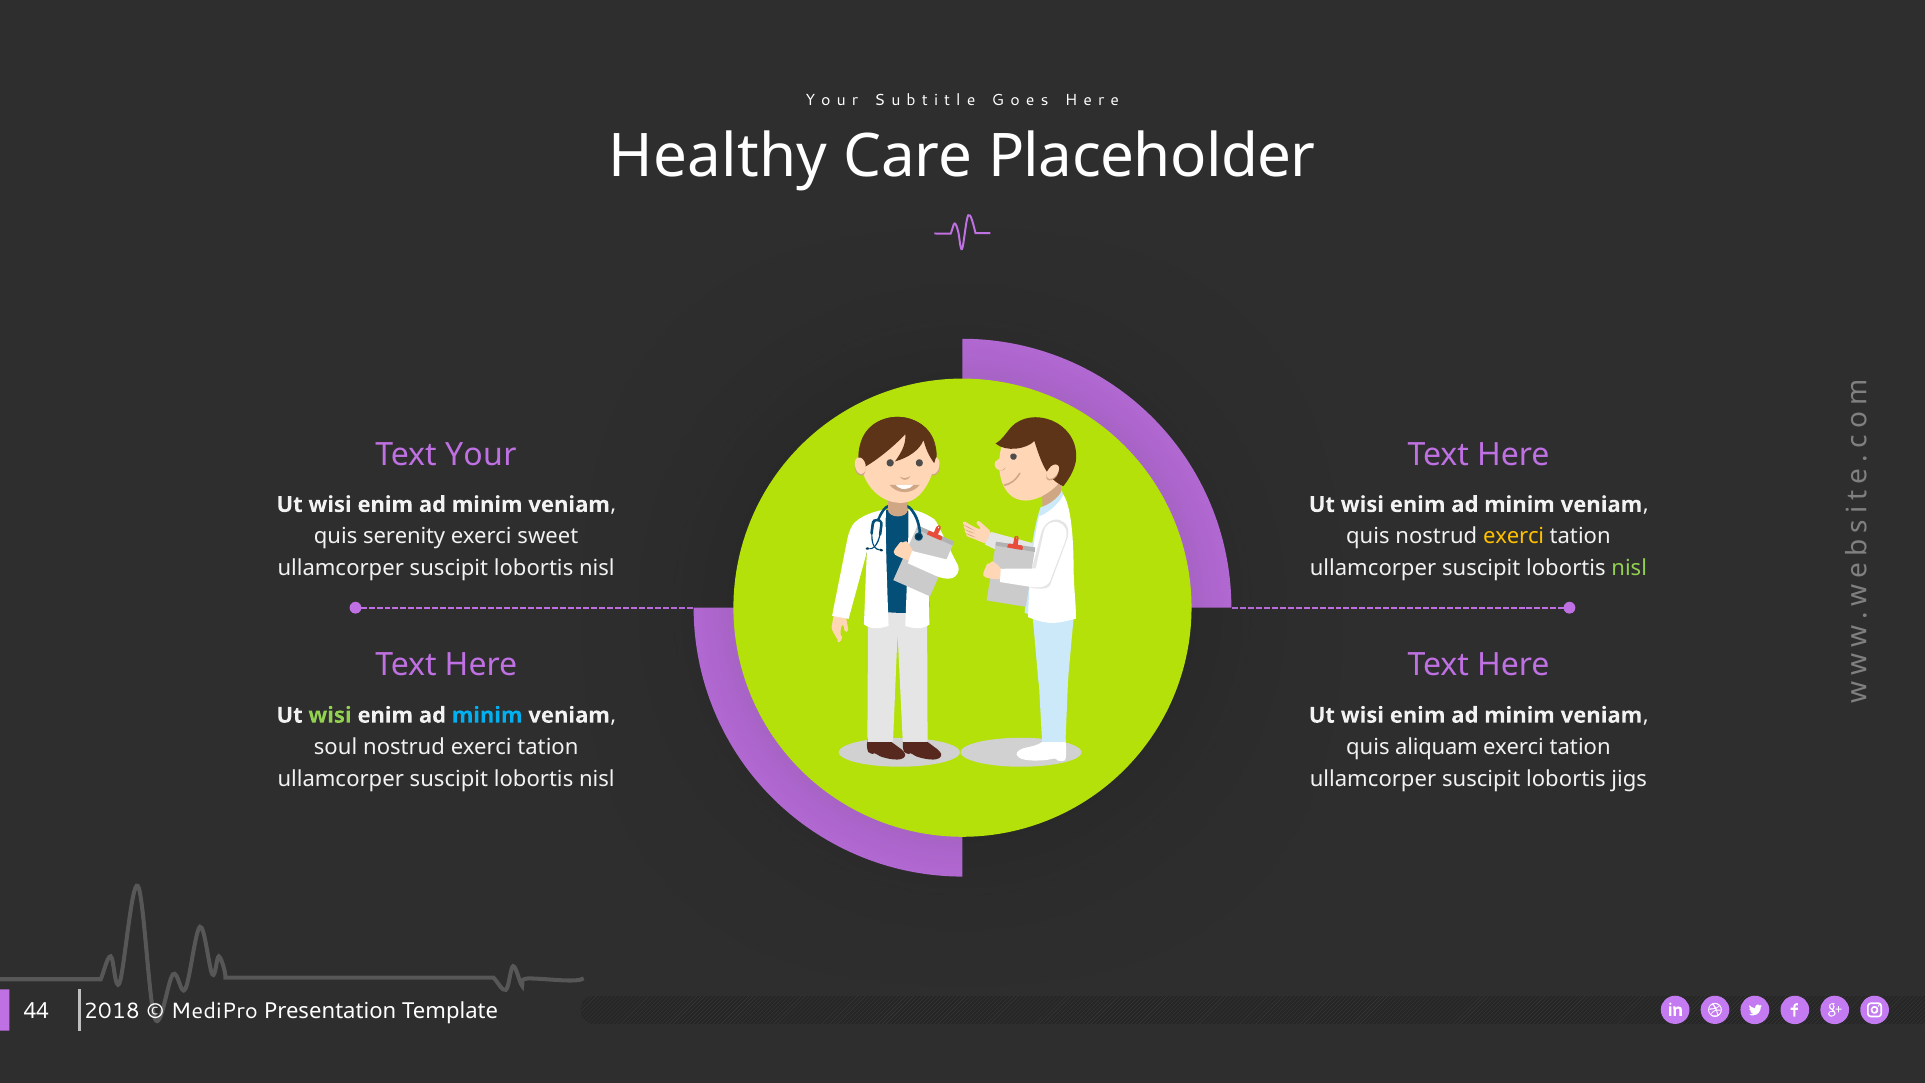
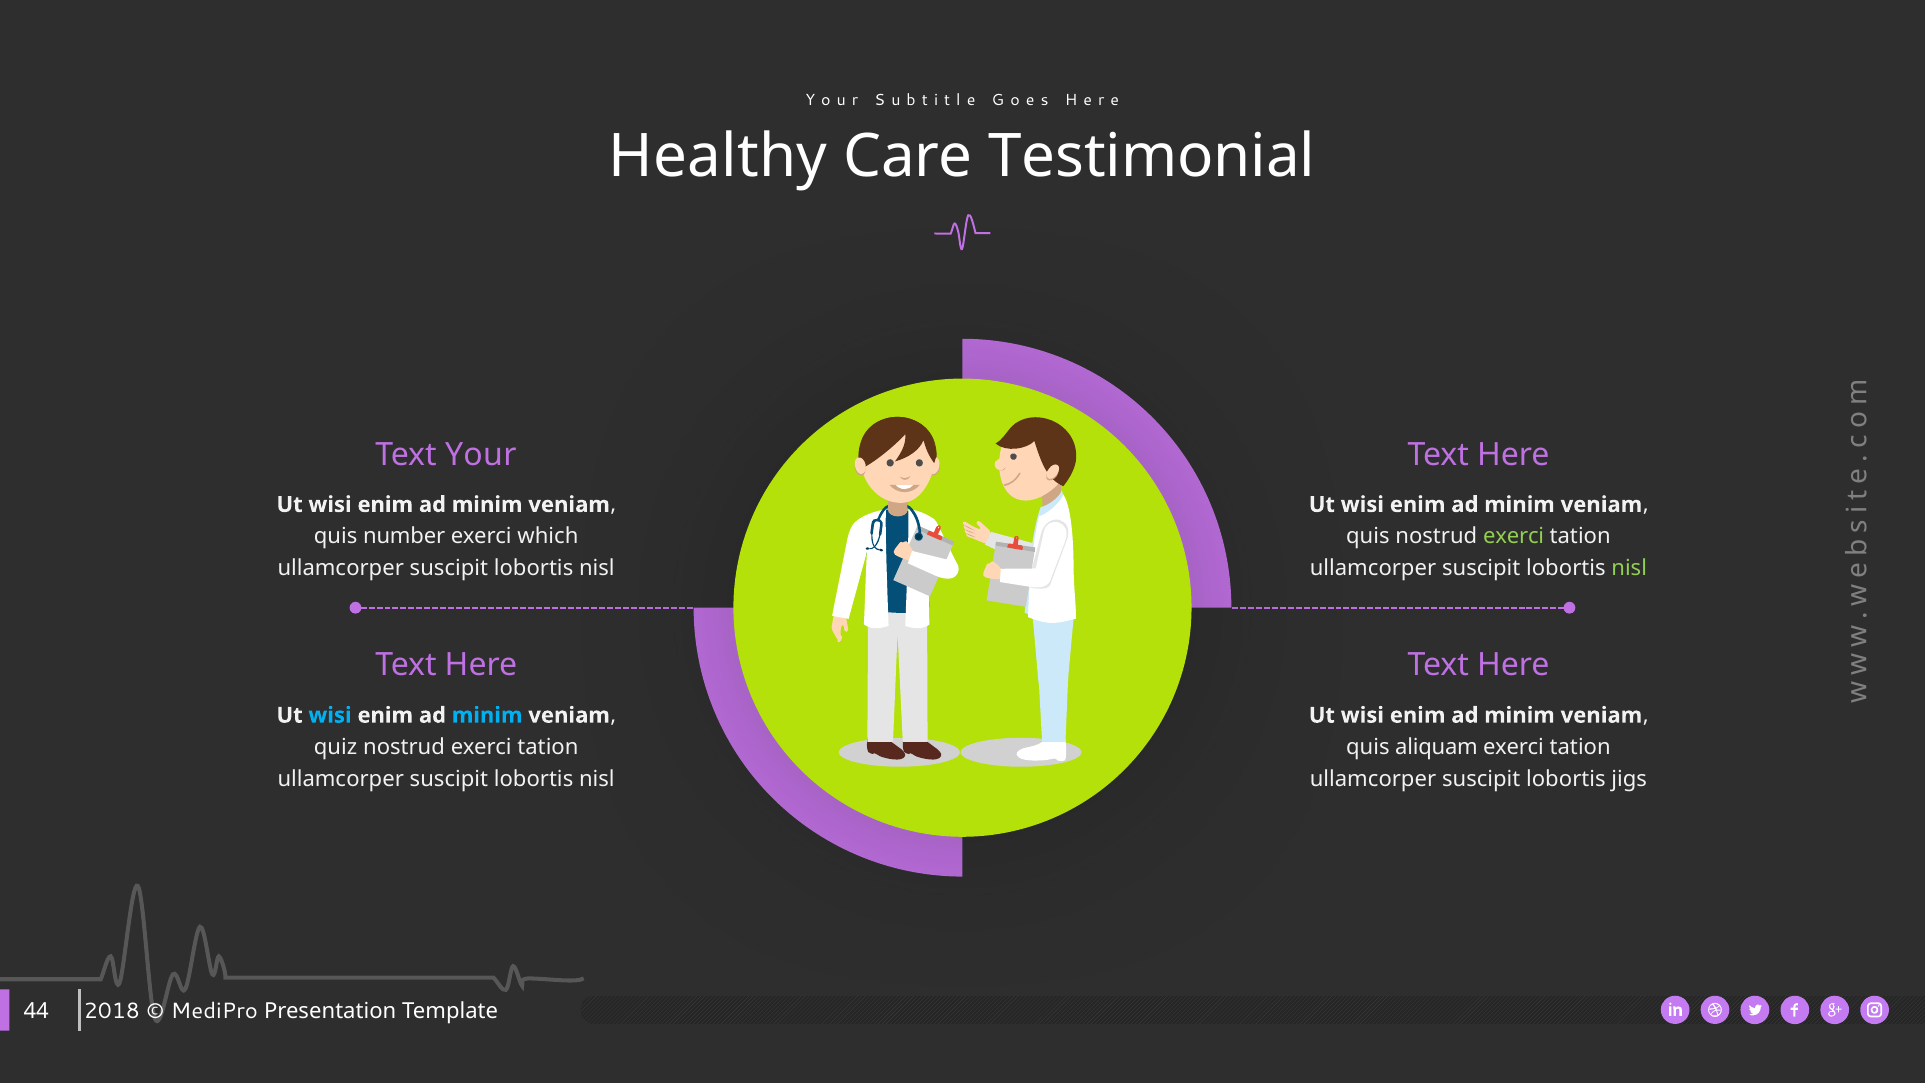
Placeholder: Placeholder -> Testimonial (1152, 157)
serenity: serenity -> number (404, 536)
sweet: sweet -> which (548, 536)
exerci colour: yellow -> light green (1514, 536)
wisi colour: light green -> light blue (330, 715)
soul: soul -> quiz (336, 747)
